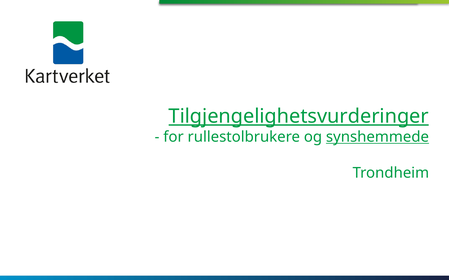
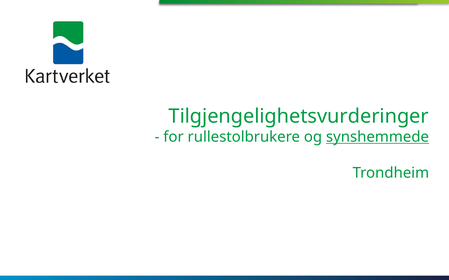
Tilgjengelighetsvurderinger underline: present -> none (299, 117)
